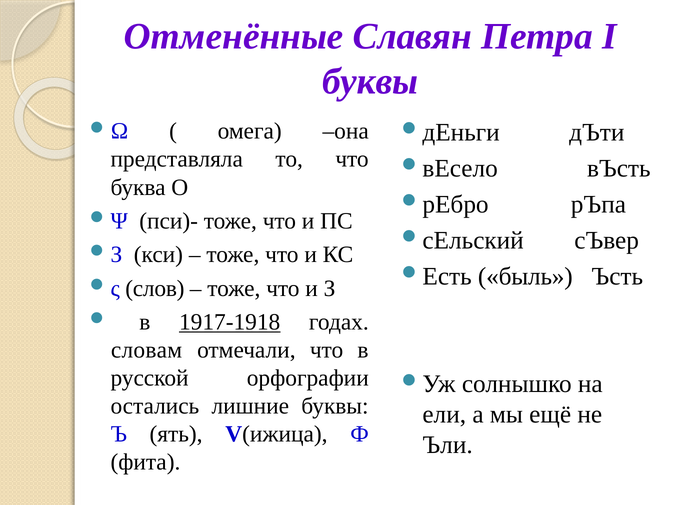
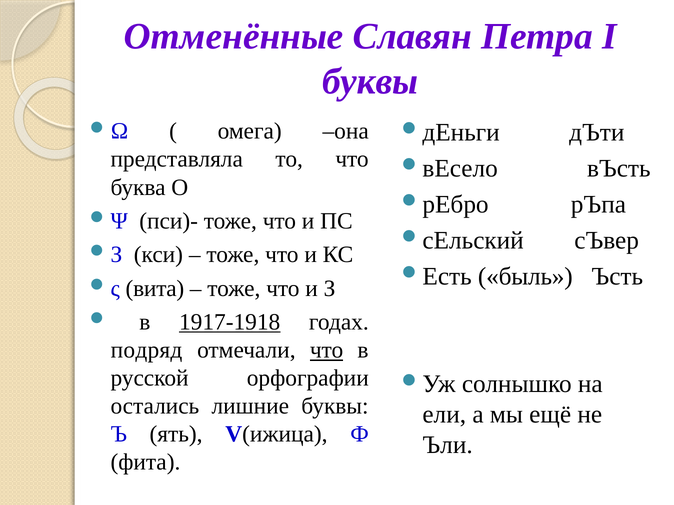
слов: слов -> вита (155, 289)
словам: словам -> подряд (147, 350)
что underline: none -> present (327, 350)
